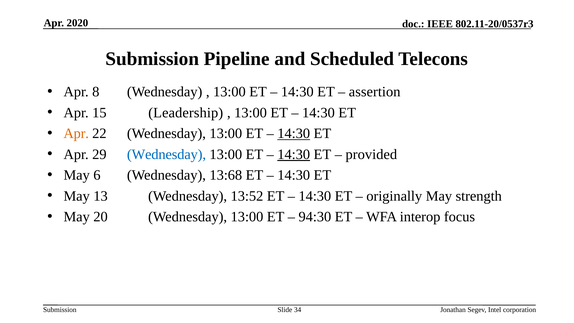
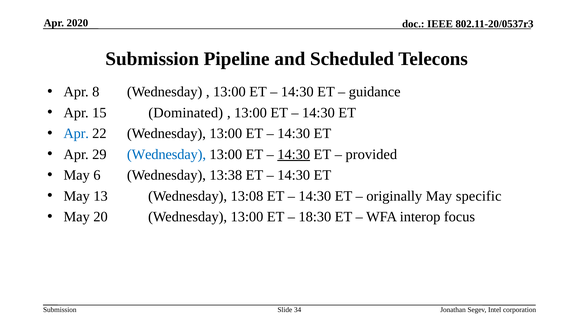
assertion: assertion -> guidance (375, 92)
Leadership: Leadership -> Dominated (186, 113)
Apr colour: orange -> blue (76, 133)
14:30 underline: present -> none (294, 133)
13:68: 13:68 -> 13:38 (226, 175)
13:52: 13:52 -> 13:08 (247, 196)
strength: strength -> specific (479, 196)
94:30: 94:30 -> 18:30 (315, 217)
